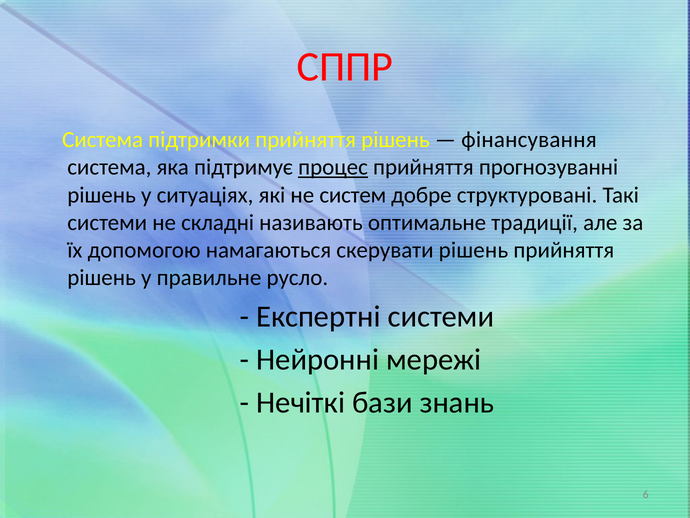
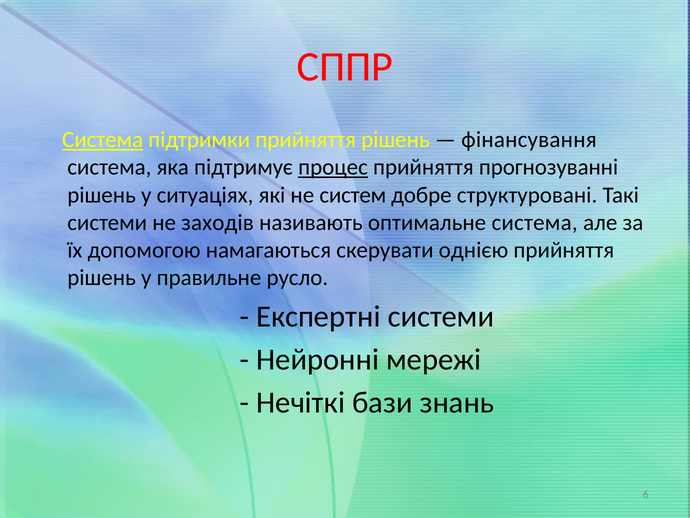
Система underline: none -> present (103, 140)
складні: складні -> заходів (218, 222)
оптимальне традиції: традиції -> система (535, 222)
скерувати рішень: рішень -> однією (474, 250)
